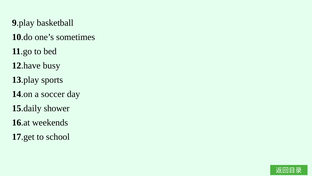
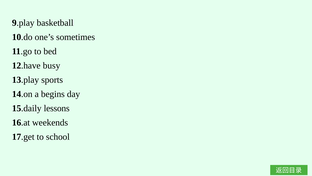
soccer: soccer -> begins (53, 94)
shower: shower -> lessons (57, 108)
